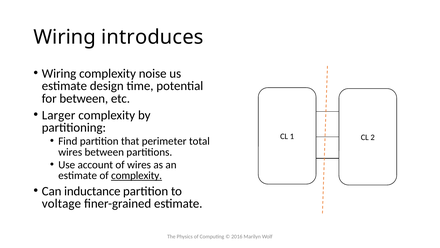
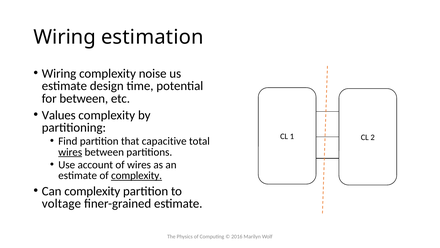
introduces: introduces -> estimation (152, 37)
Larger: Larger -> Values (59, 115)
perimeter: perimeter -> capacitive (164, 141)
wires underline: none -> present (70, 152)
Can inductance: inductance -> complexity (92, 191)
